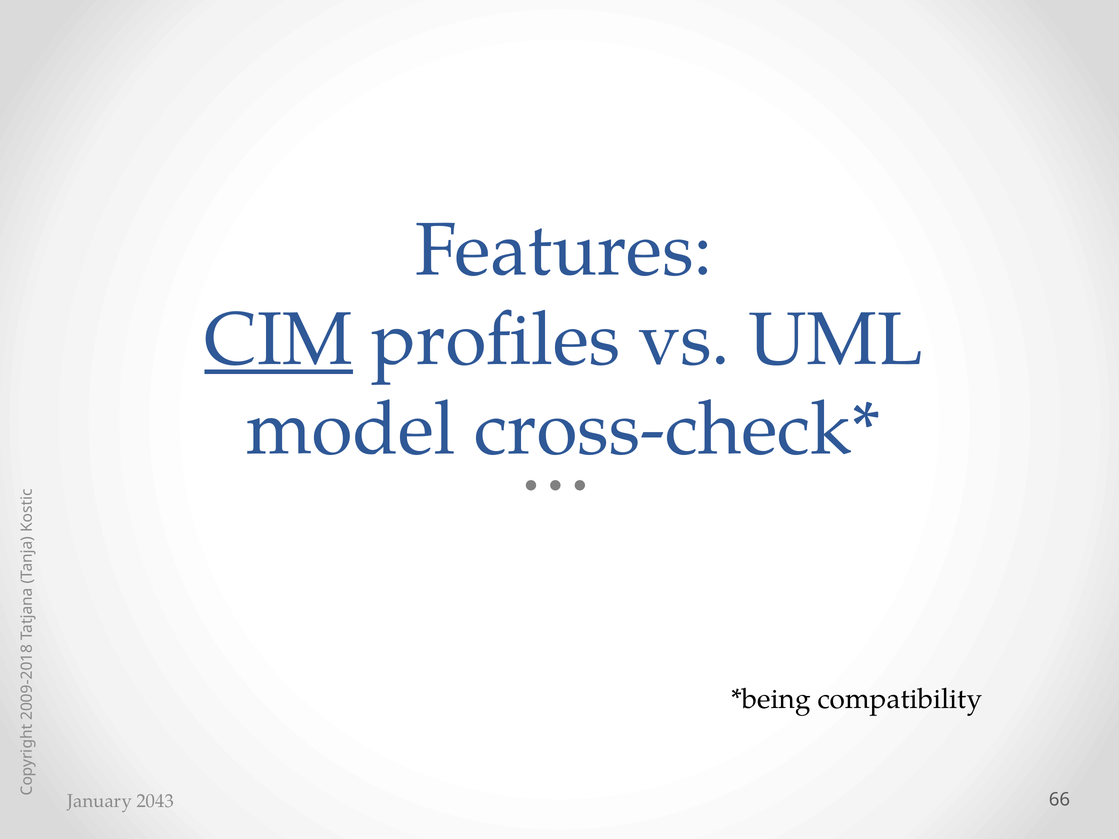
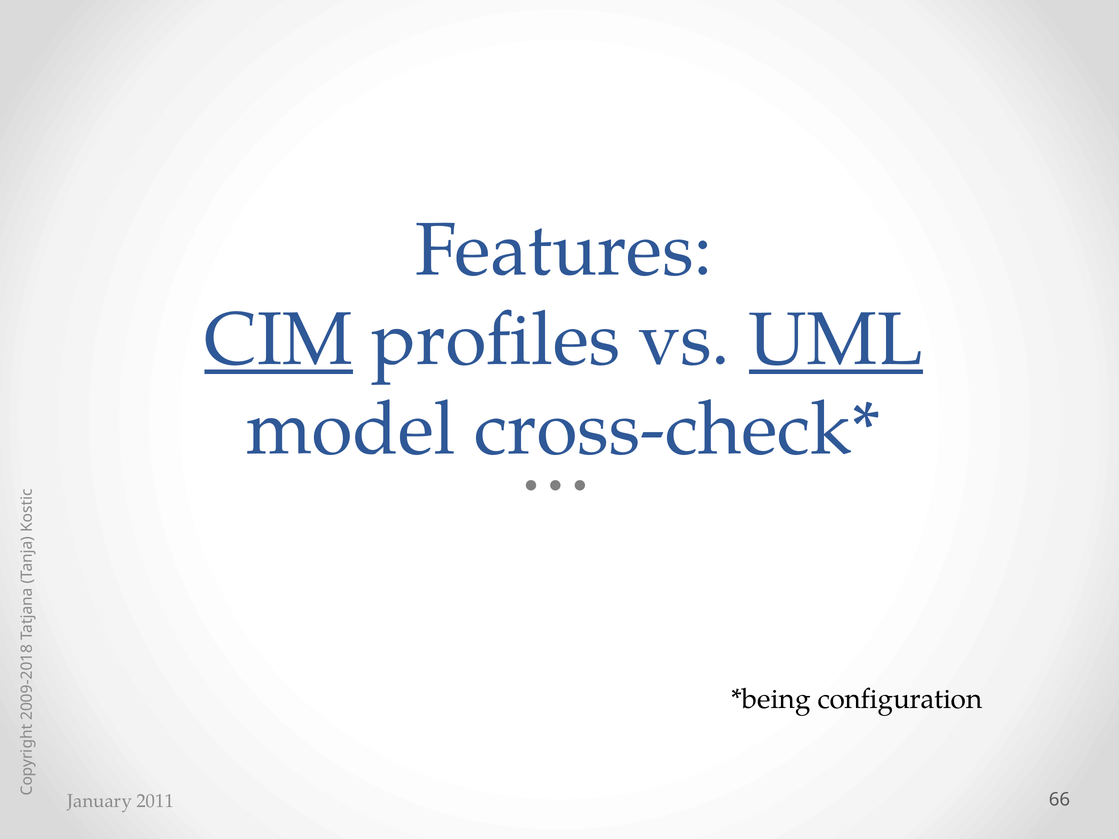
UML underline: none -> present (836, 340)
compatibility: compatibility -> configuration (900, 699)
2043: 2043 -> 2011 (155, 801)
